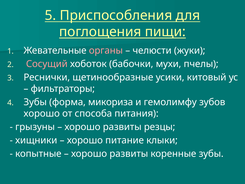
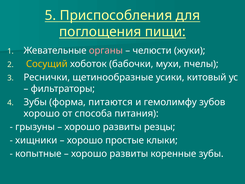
Сосущий colour: pink -> yellow (47, 64)
микориза: микориза -> питаются (110, 102)
питание: питание -> простые (125, 140)
